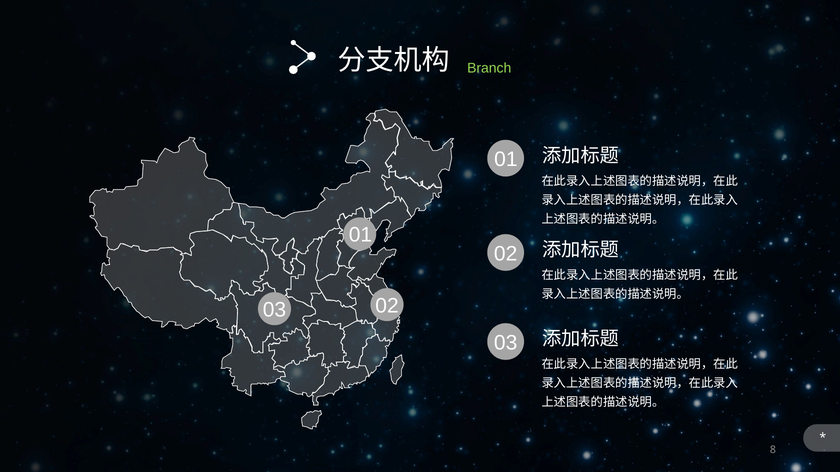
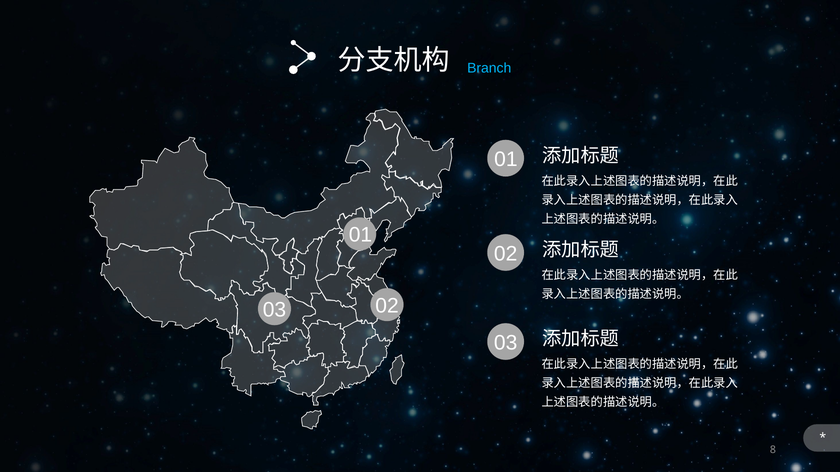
Branch colour: light green -> light blue (489, 68)
